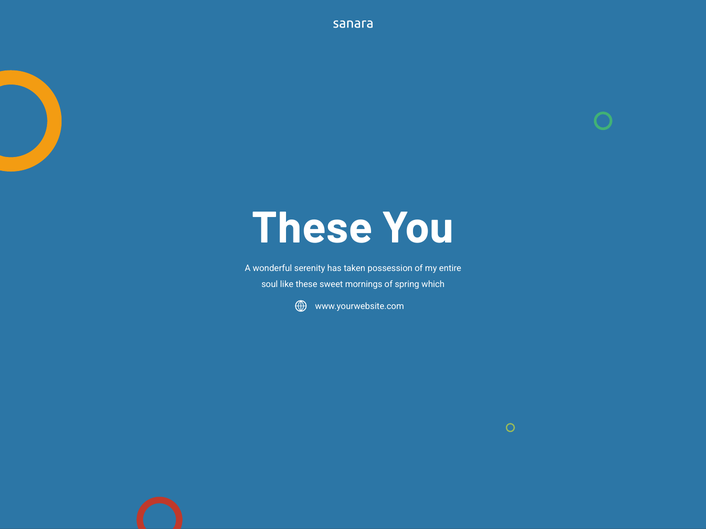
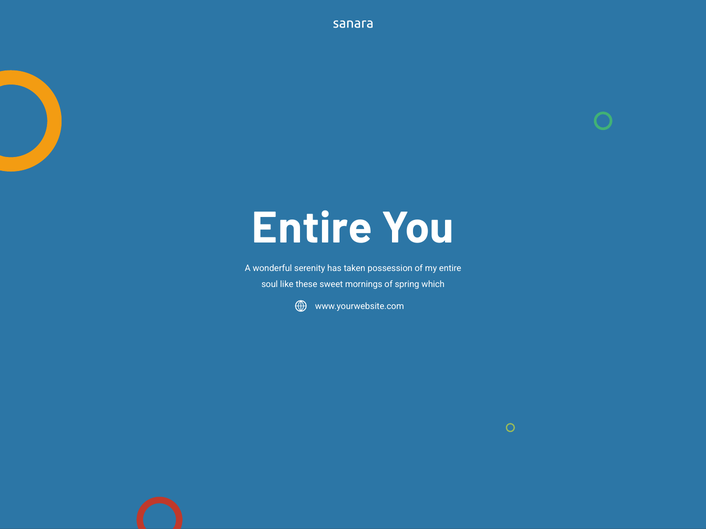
These: These -> Entire (312, 229)
